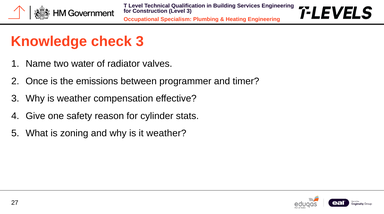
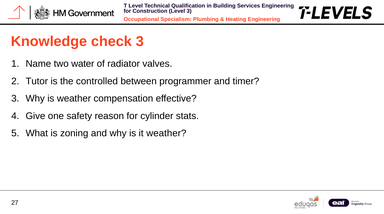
Once: Once -> Tutor (37, 81)
emissions: emissions -> controlled (97, 81)
